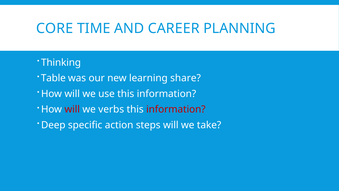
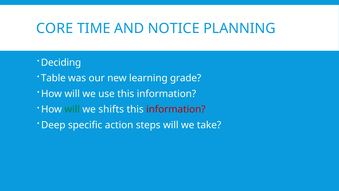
CAREER: CAREER -> NOTICE (174, 29)
Thinking: Thinking -> Deciding (61, 62)
share: share -> grade (186, 78)
will colour: red -> green (72, 109)
verbs: verbs -> shifts (111, 109)
